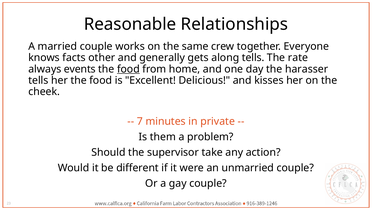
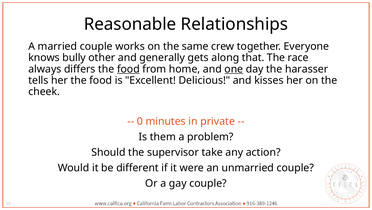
facts: facts -> bully (74, 57)
along tells: tells -> that (253, 57)
rate: rate -> race (298, 57)
events: events -> differs (80, 69)
one underline: none -> present (234, 69)
7: 7 -> 0 (140, 121)
